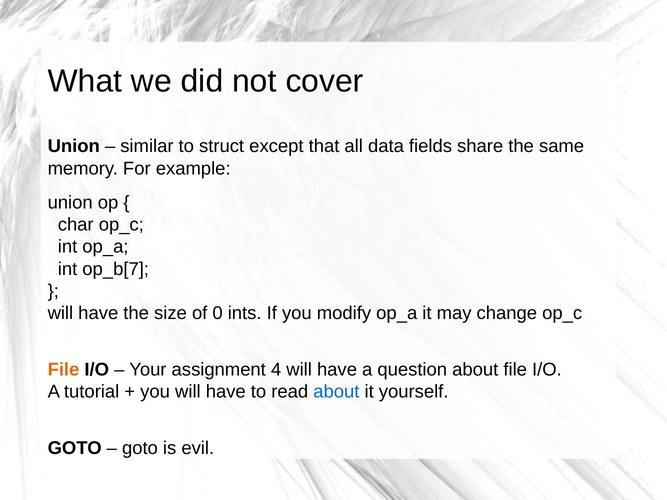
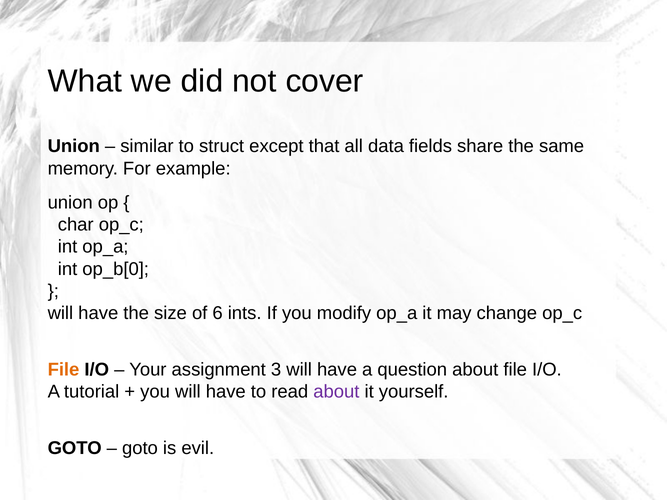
op_b[7: op_b[7 -> op_b[0 (116, 269)
0: 0 -> 6 (218, 314)
4: 4 -> 3 (276, 370)
about colour: blue -> purple (336, 392)
